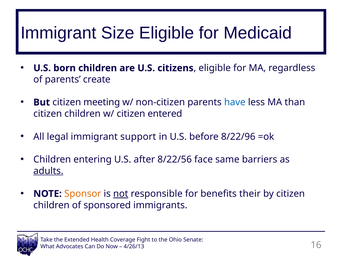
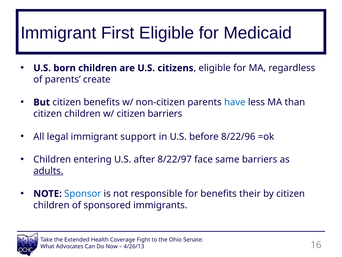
Size: Size -> First (118, 33)
citizen meeting: meeting -> benefits (102, 102)
citizen entered: entered -> barriers (165, 114)
8/22/56: 8/22/56 -> 8/22/97 (175, 159)
Sponsor colour: orange -> blue (83, 193)
not underline: present -> none (121, 193)
